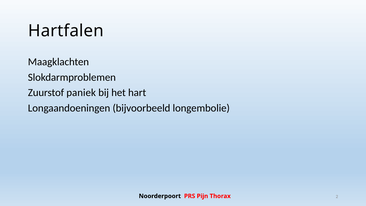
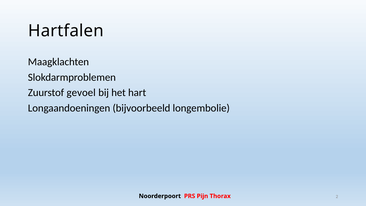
paniek: paniek -> gevoel (81, 93)
